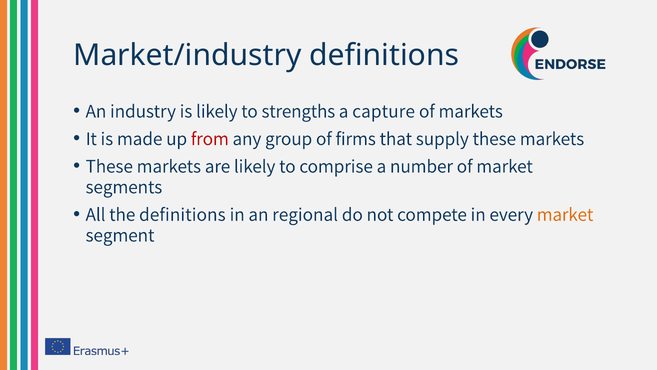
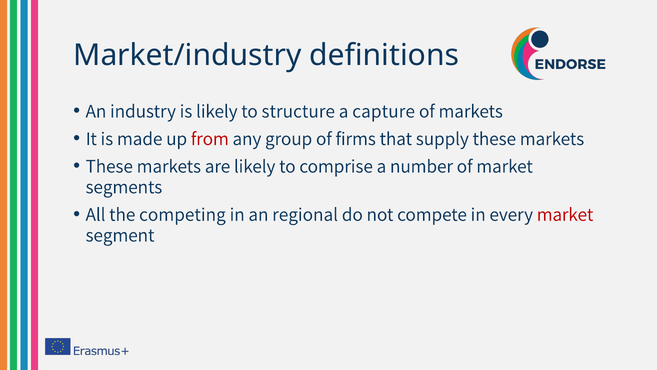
strengths: strengths -> structure (298, 111)
the definitions: definitions -> competing (182, 214)
market colour: orange -> red (565, 214)
